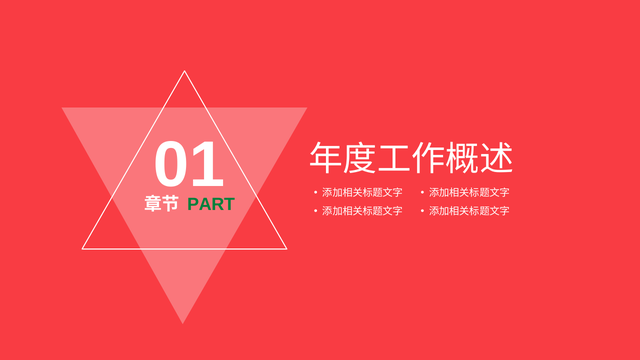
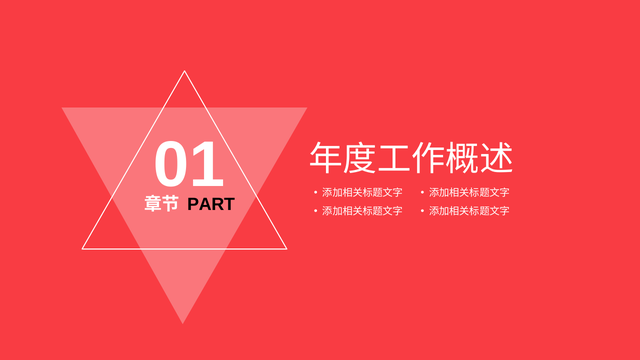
PART colour: green -> black (211, 204)
